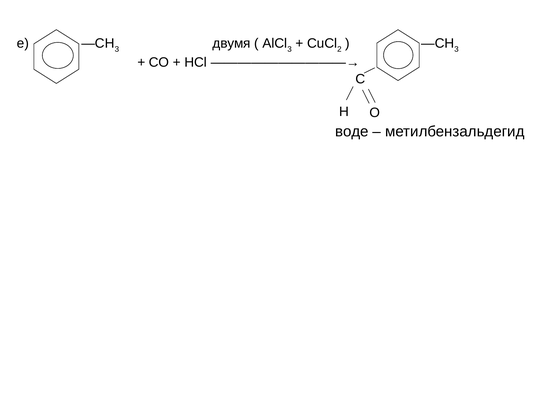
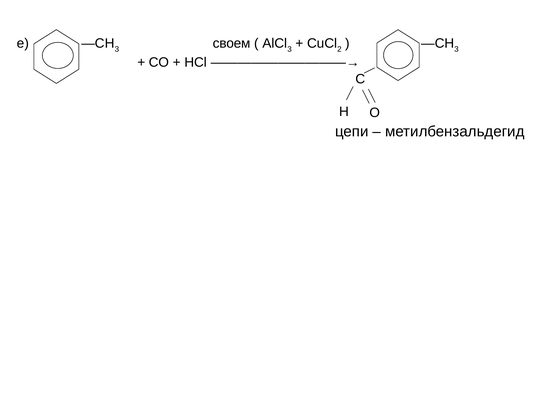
двумя: двумя -> своем (232, 43)
воде: воде -> цепи (352, 131)
